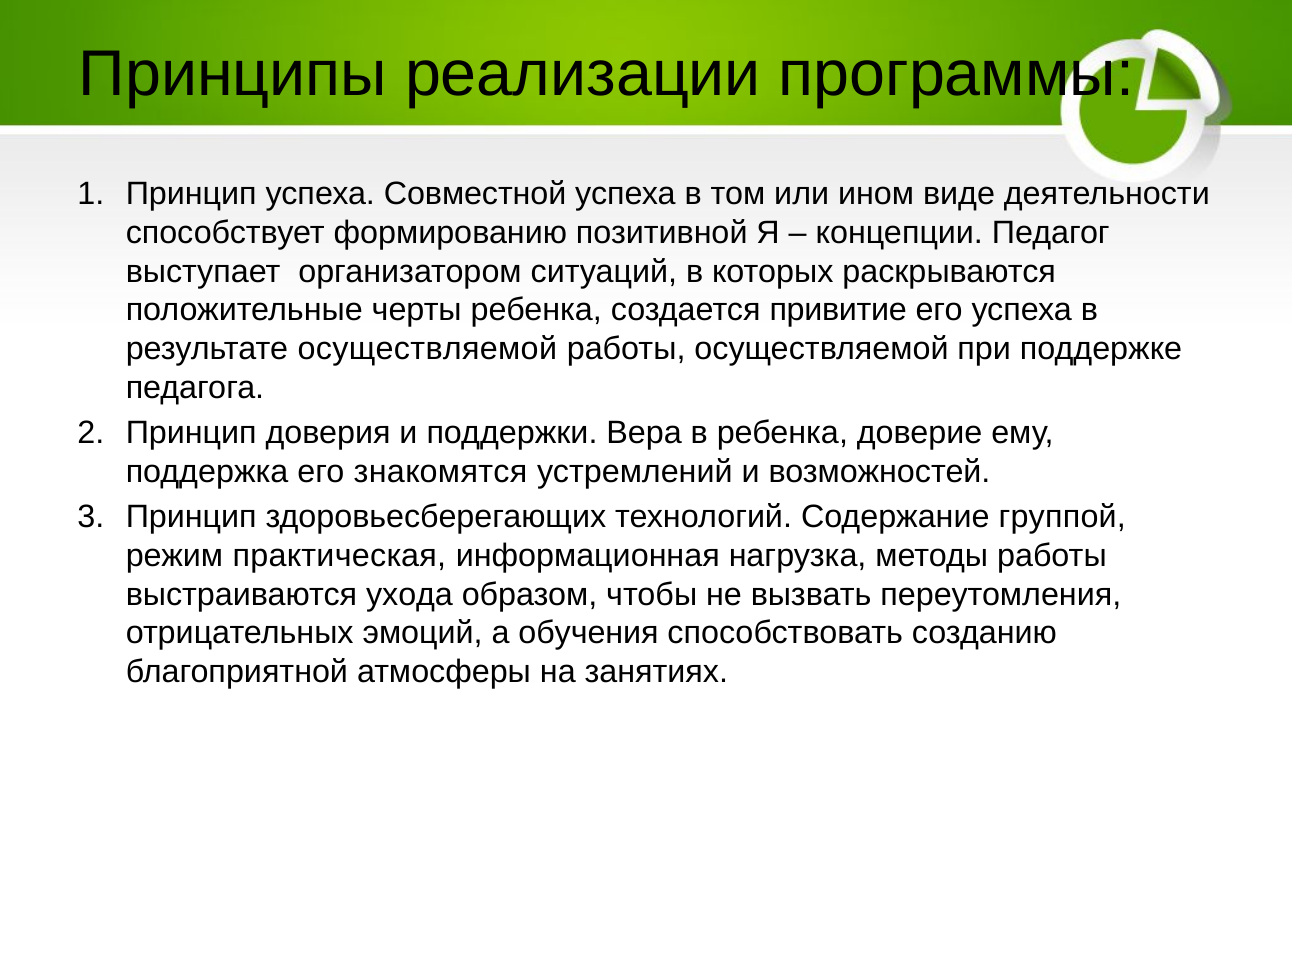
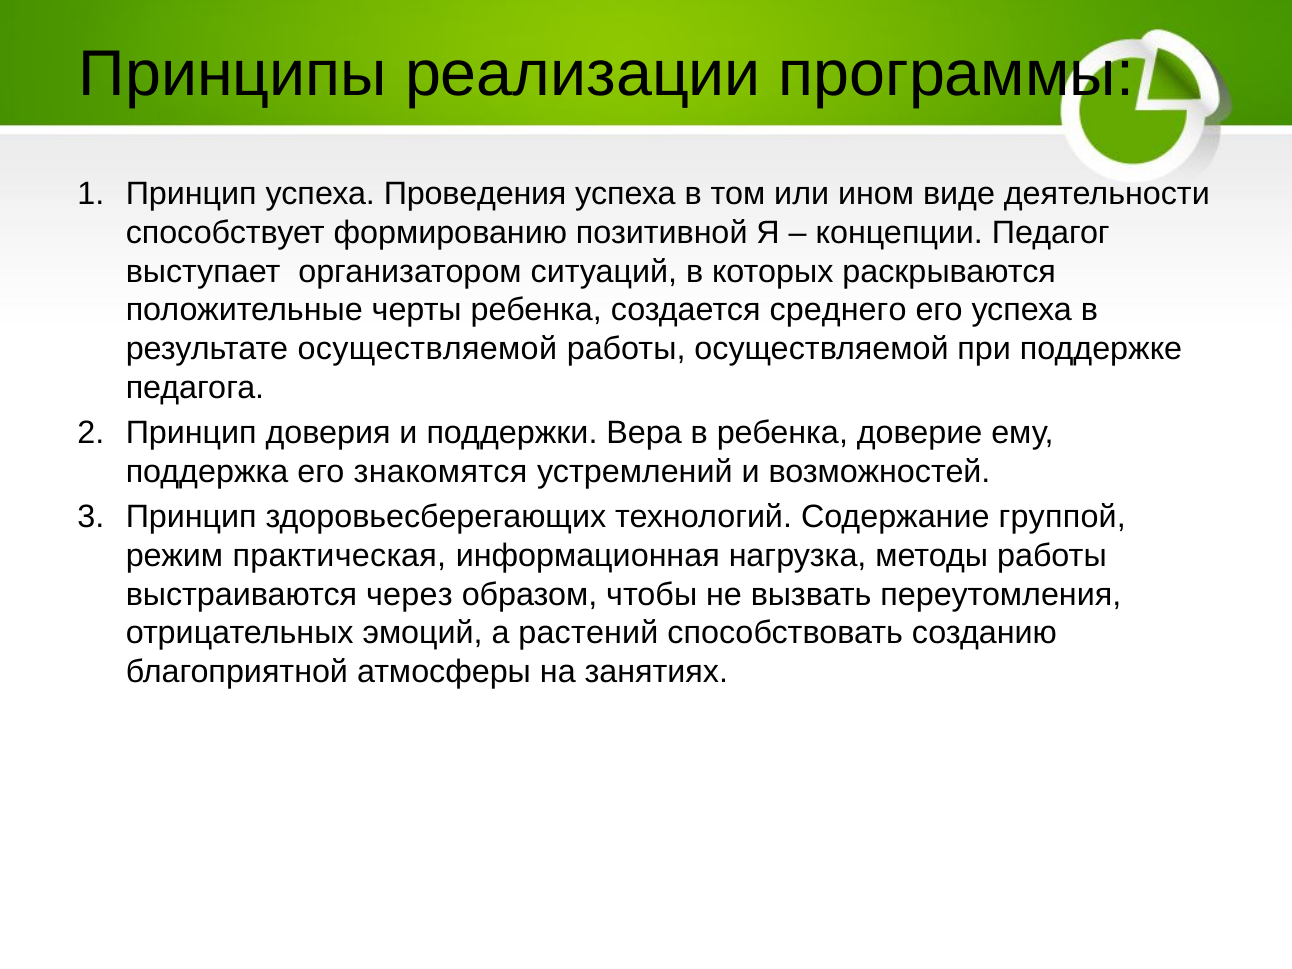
Совместной: Совместной -> Проведения (475, 194)
привитие: привитие -> среднего (838, 310)
ухода: ухода -> через (409, 594)
обучения: обучения -> растений (588, 633)
